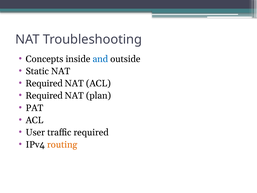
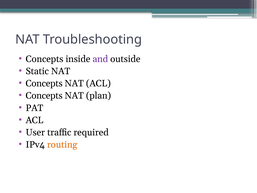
and colour: blue -> purple (100, 59)
Required: Required -> Concepts (44, 83)
Required: Required -> Concepts (44, 96)
